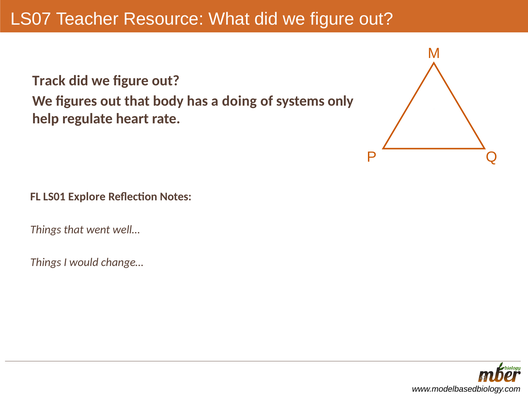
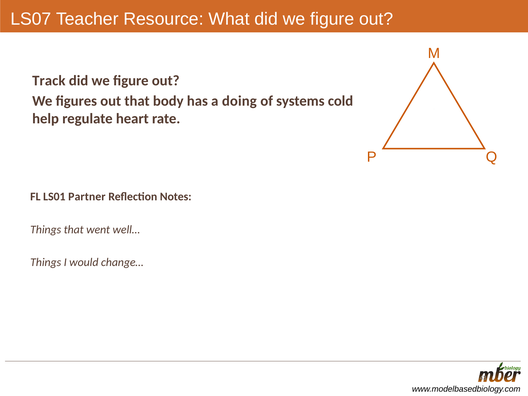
only: only -> cold (340, 101)
Explore: Explore -> Partner (87, 197)
